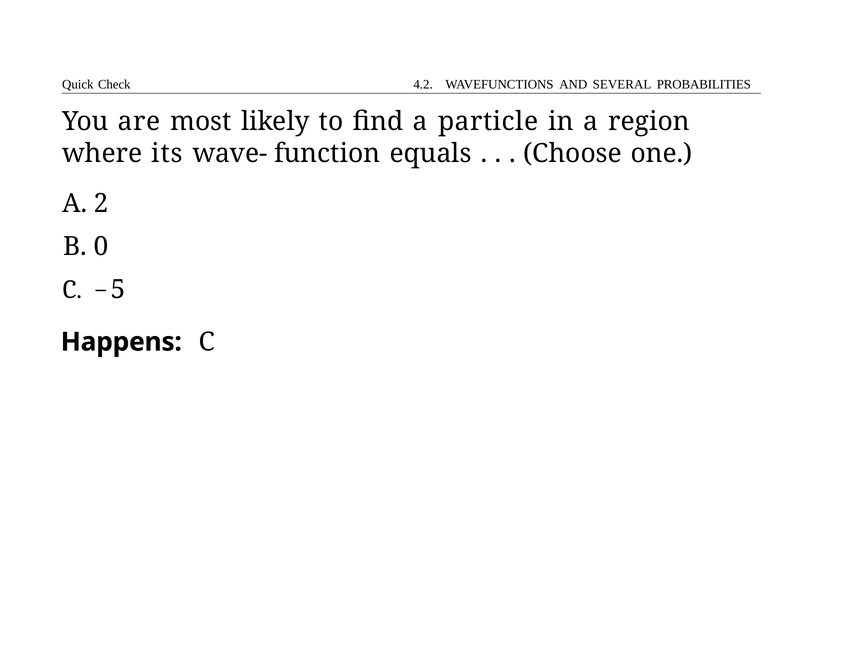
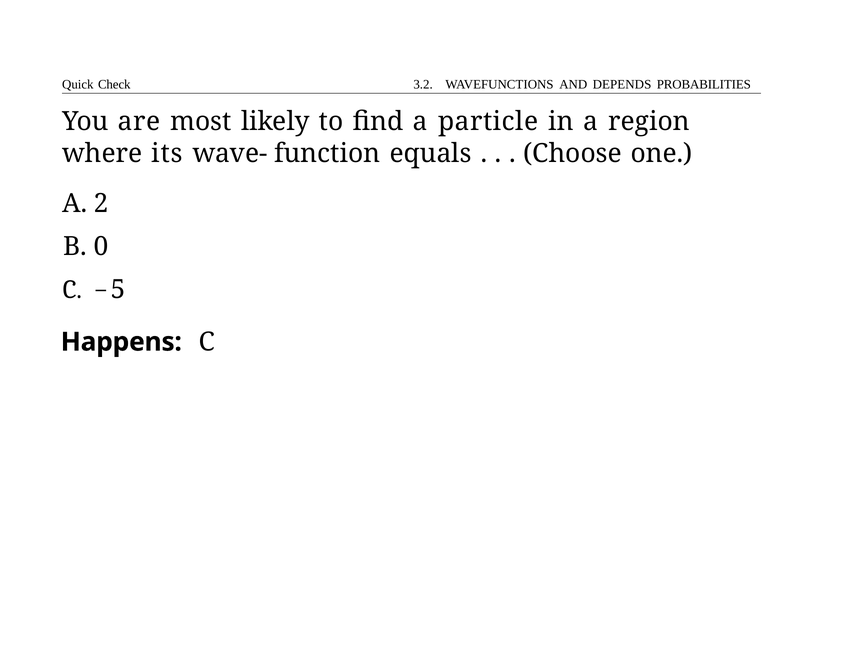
4.2: 4.2 -> 3.2 (423, 84)
SEVERAL: SEVERAL -> DEPENDS (622, 84)
